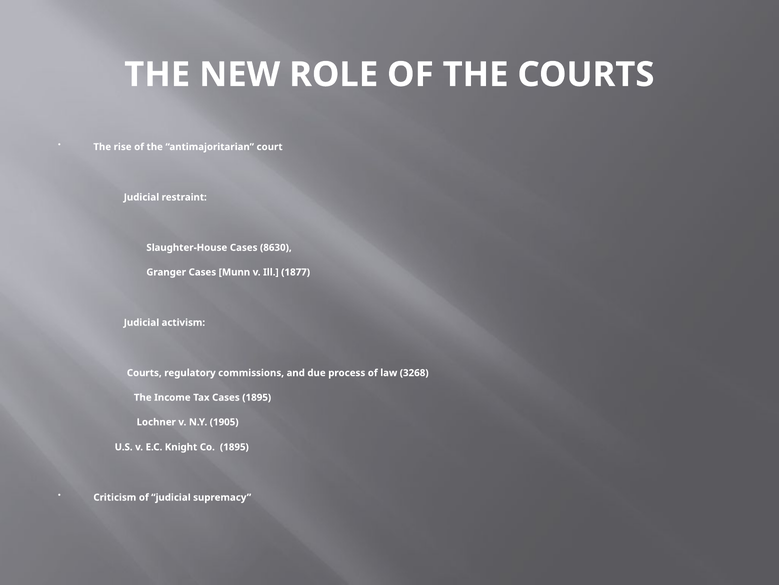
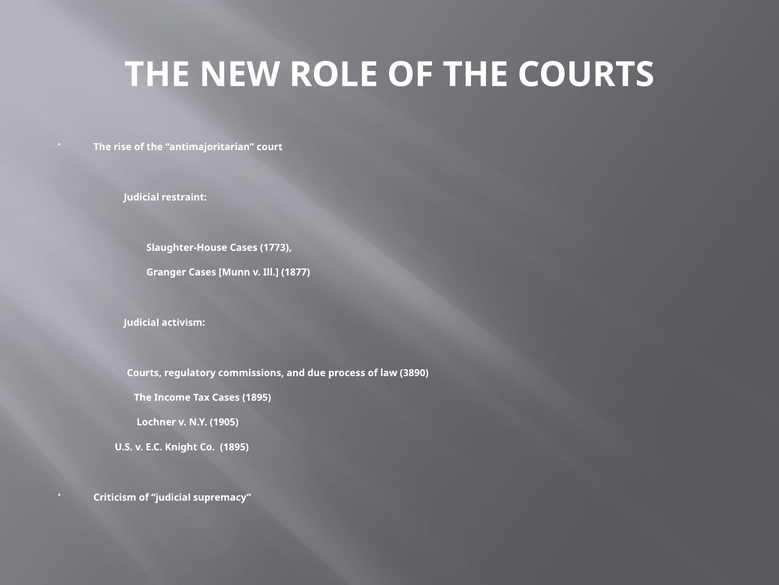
8630: 8630 -> 1773 (276, 247)
3268: 3268 -> 3890 (414, 372)
